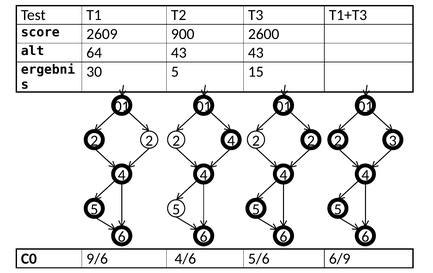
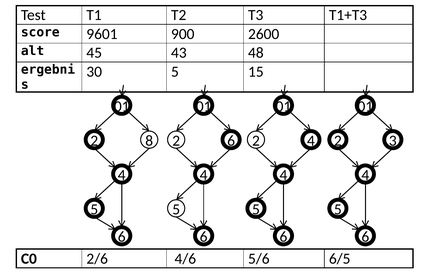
2609: 2609 -> 9601 (102, 34)
64: 64 -> 45 (94, 53)
43 43: 43 -> 48 (256, 53)
2: 2 -> 8 (149, 141)
4: 4 -> 6 (231, 141)
2: 2 -> 4 (311, 141)
9/6: 9/6 -> 2/6 (97, 258)
6/9: 6/9 -> 6/5 (340, 258)
